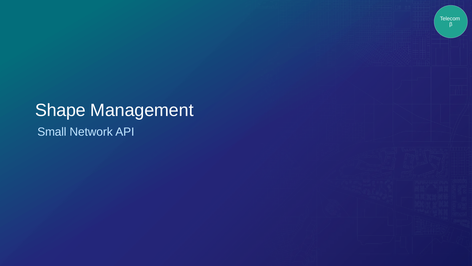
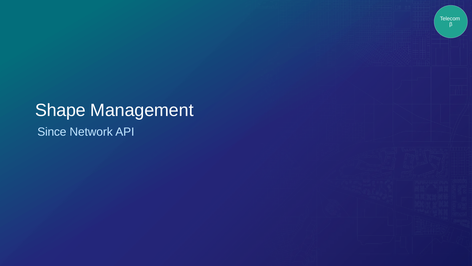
Small: Small -> Since (52, 132)
